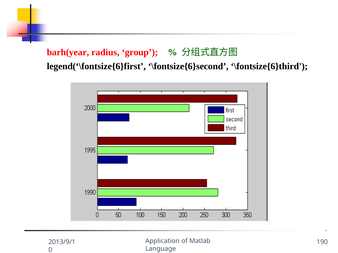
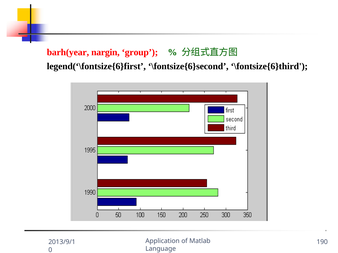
radius: radius -> nargin (105, 52)
